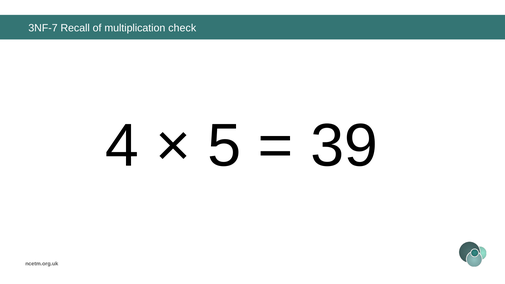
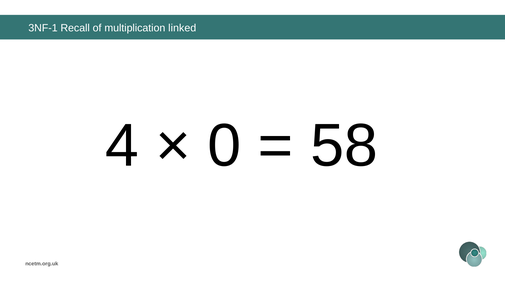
3NF-7: 3NF-7 -> 3NF-1 (43, 28)
check: check -> linked (182, 28)
5: 5 -> 0 (224, 146)
39: 39 -> 58 (344, 146)
